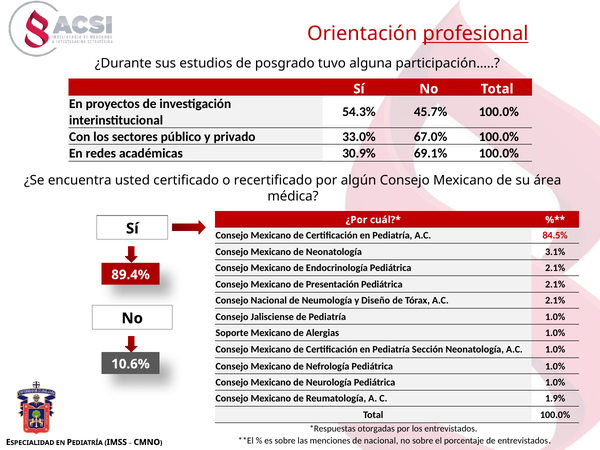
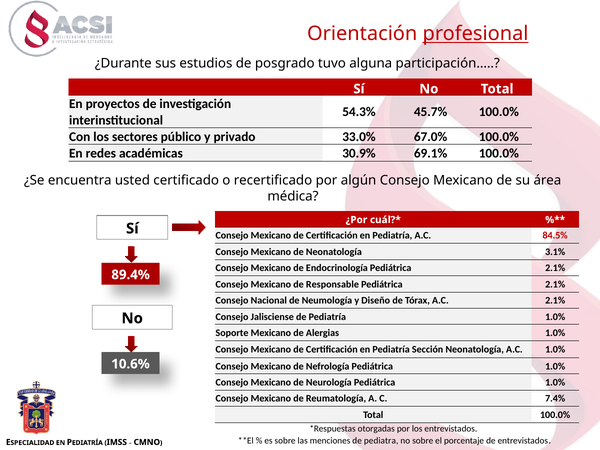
Presentación: Presentación -> Responsable (332, 284)
1.9%: 1.9% -> 7.4% (555, 399)
de nacional: nacional -> pediatra (381, 441)
